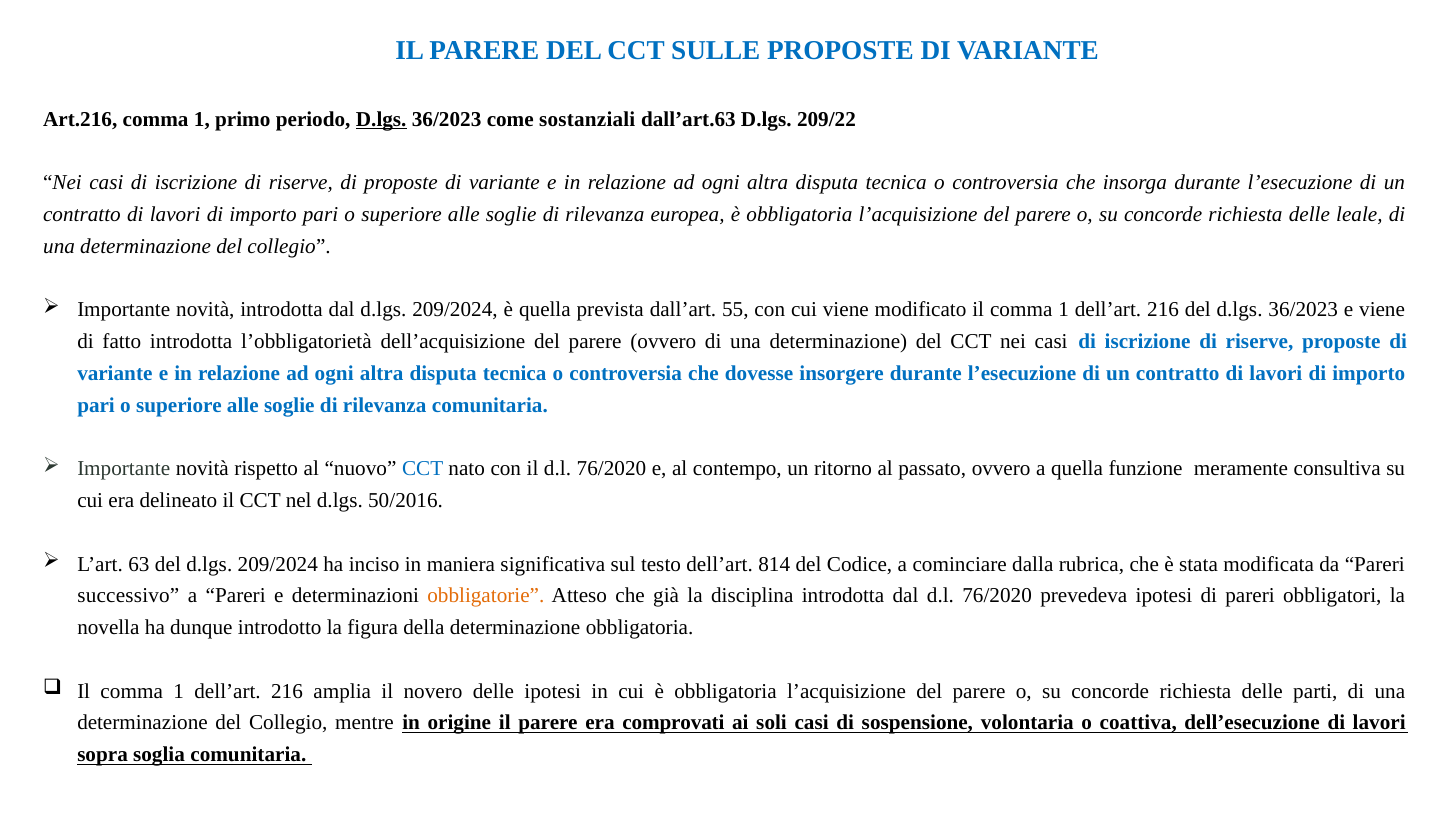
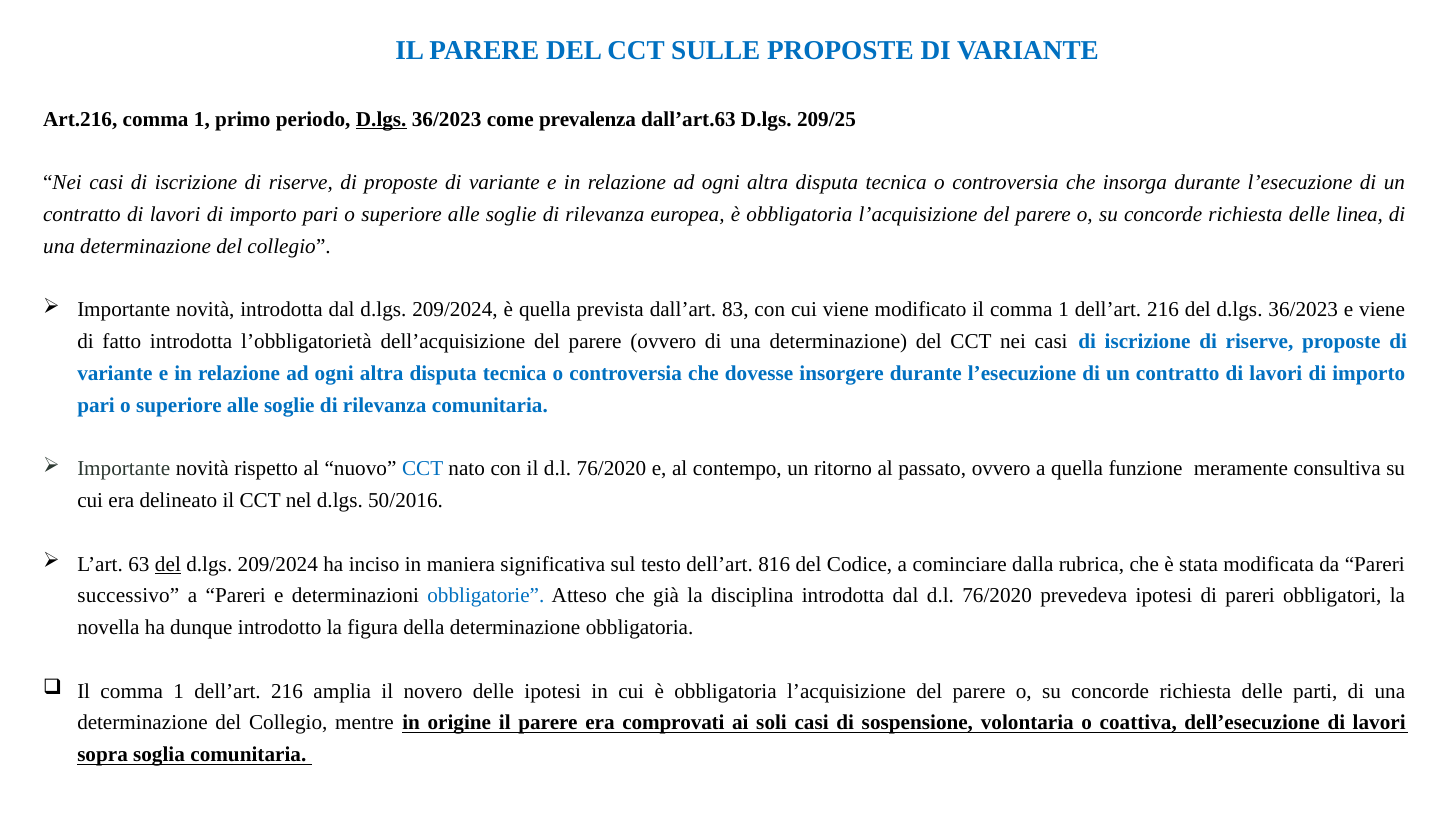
sostanziali: sostanziali -> prevalenza (587, 119)
209/22: 209/22 -> 209/25 (826, 119)
leale: leale -> linea (1360, 214)
55: 55 -> 83 (735, 310)
del underline: none -> present (168, 564)
814: 814 -> 816 (774, 564)
obbligatorie colour: orange -> blue (486, 596)
